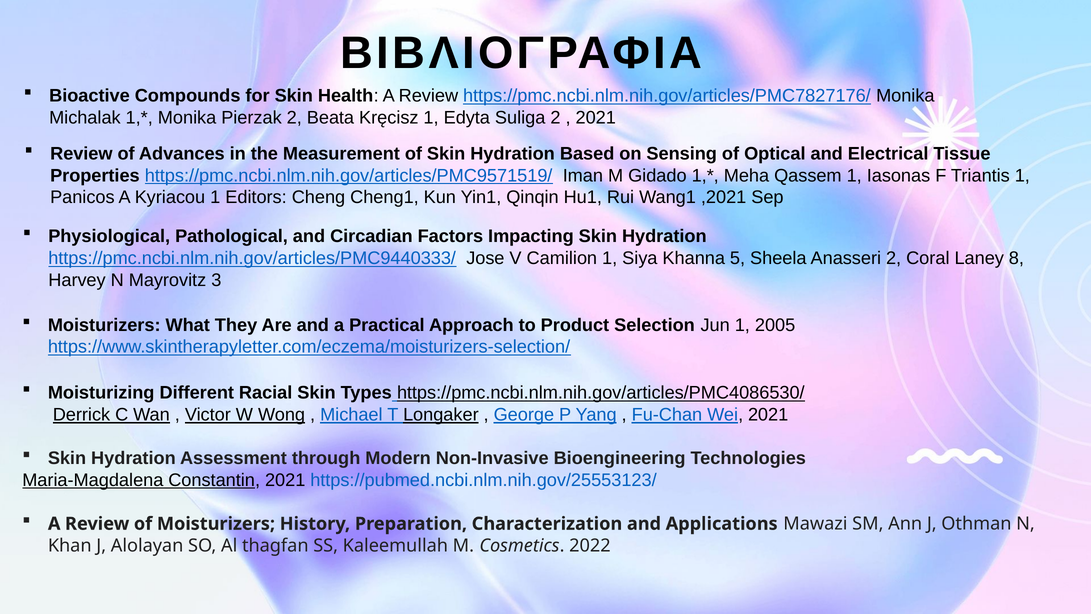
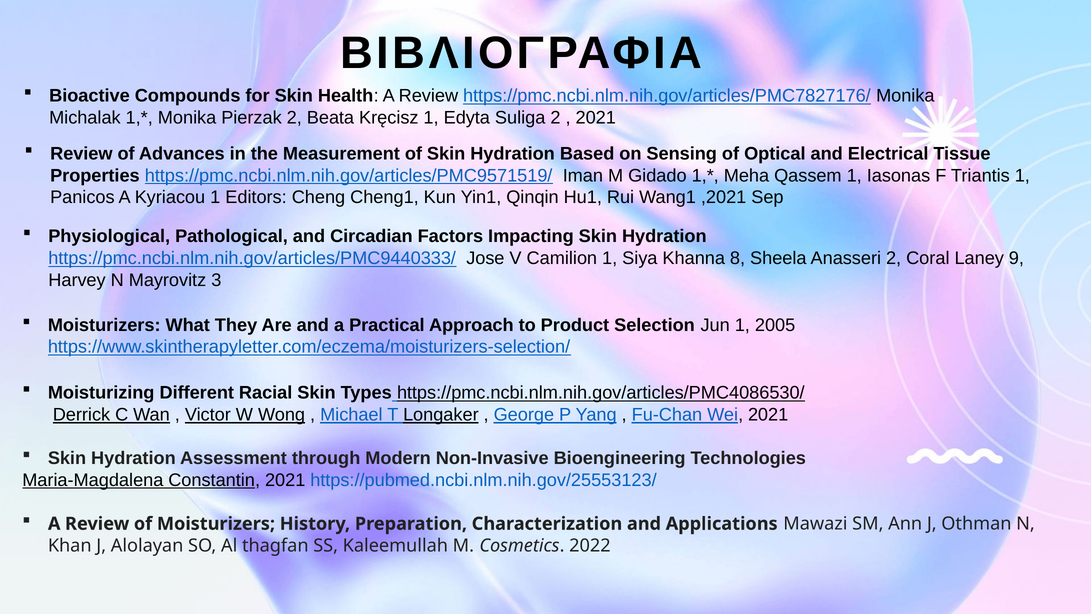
5: 5 -> 8 (737, 258)
8: 8 -> 9 (1016, 258)
